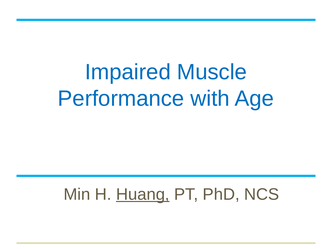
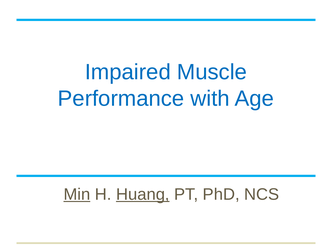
Min underline: none -> present (77, 194)
